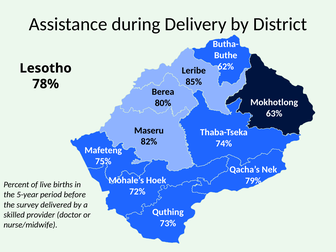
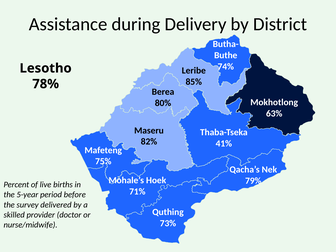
62%: 62% -> 74% (226, 66)
74%: 74% -> 41% (224, 143)
72%: 72% -> 71% (137, 192)
